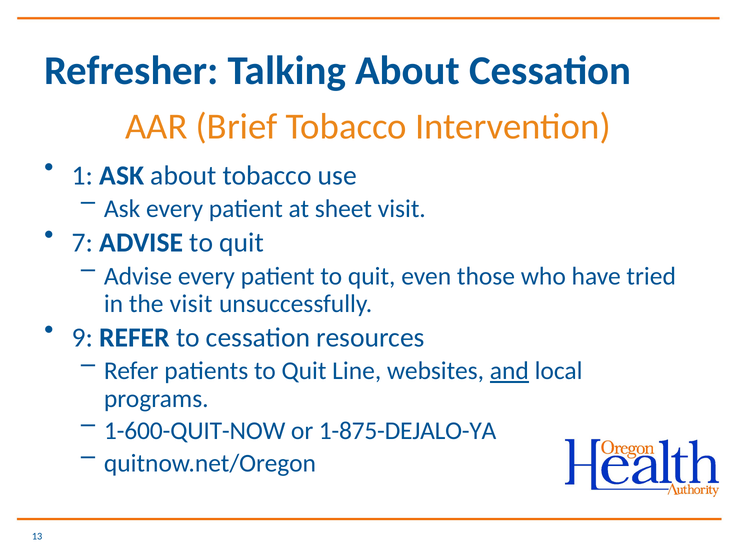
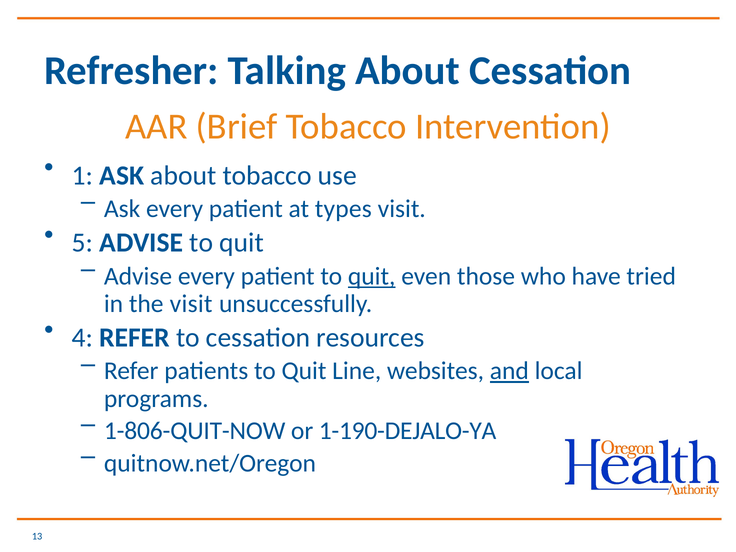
sheet: sheet -> types (343, 209)
7: 7 -> 5 (82, 243)
quit underline: none -> present (372, 276)
9: 9 -> 4 (82, 338)
1-600-QUIT-NOW: 1-600-QUIT-NOW -> 1-806-QUIT-NOW (195, 431)
1-875-DEJALO-YA: 1-875-DEJALO-YA -> 1-190-DEJALO-YA (408, 431)
